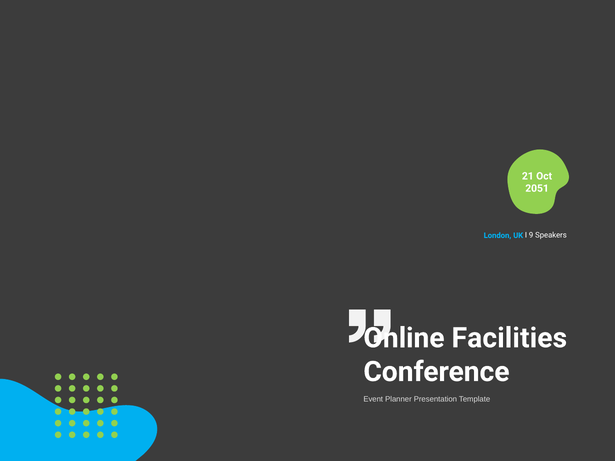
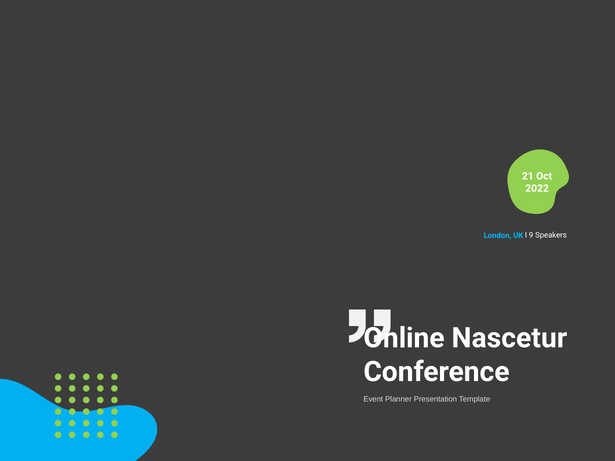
2051: 2051 -> 2022 (537, 188)
Facilities: Facilities -> Nascetur (509, 338)
